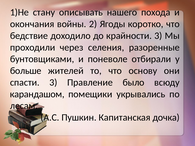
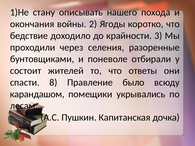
больше: больше -> состоит (26, 71)
основу: основу -> ответы (143, 71)
спасти 3: 3 -> 8 (53, 83)
